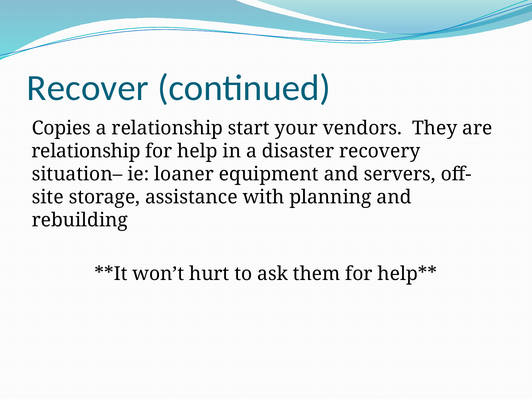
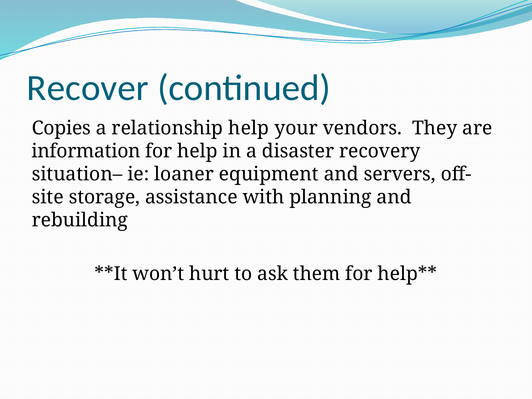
relationship start: start -> help (249, 128)
relationship: relationship -> information (86, 151)
